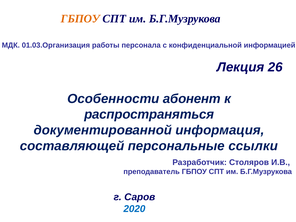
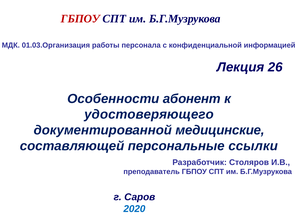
ГБПОУ colour: orange -> red (80, 19)
распространяться: распространяться -> удостоверяющего (149, 114)
информация: информация -> медицинские (220, 130)
